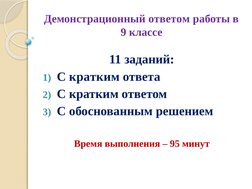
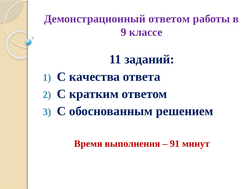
кратким: кратким -> качества (95, 77)
95: 95 -> 91 (175, 144)
